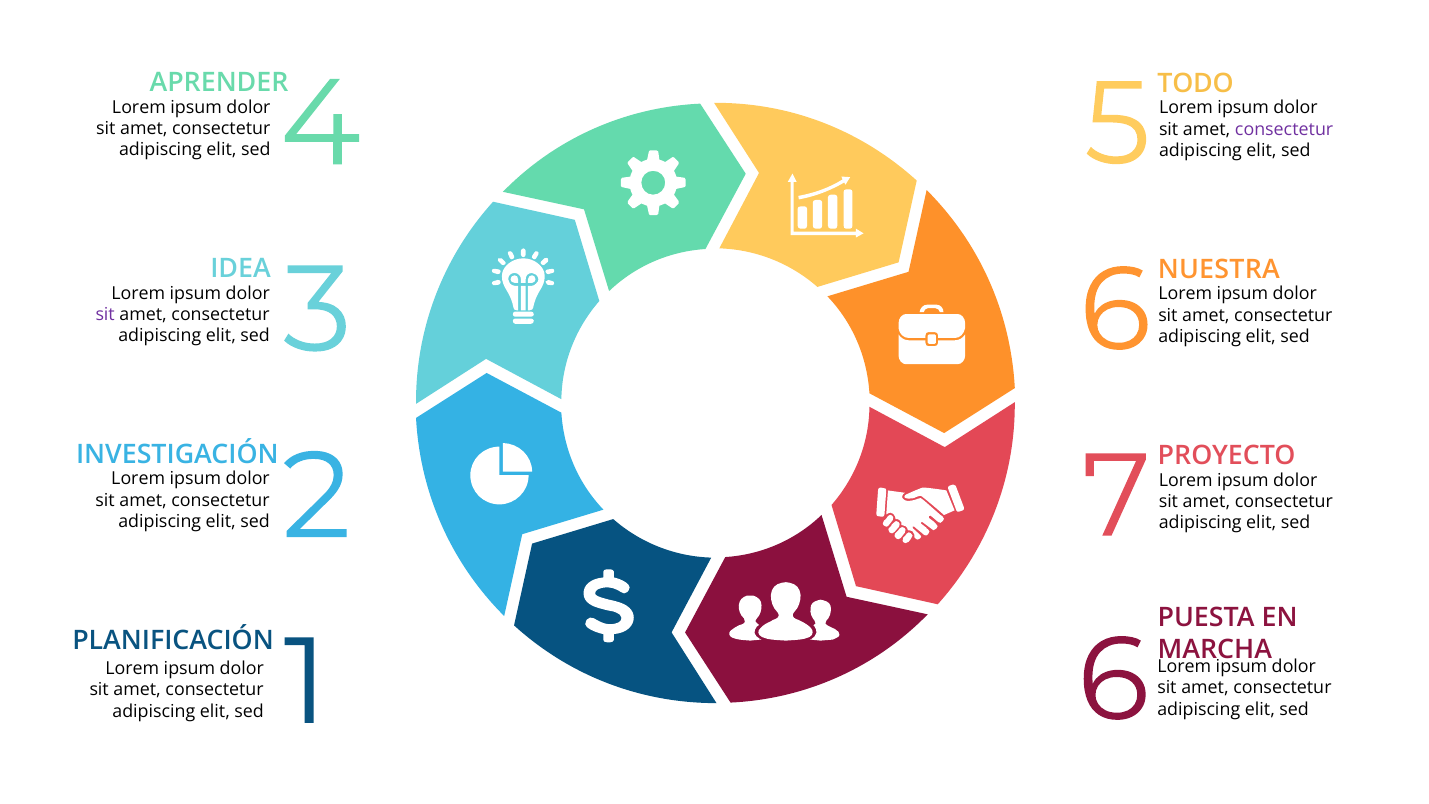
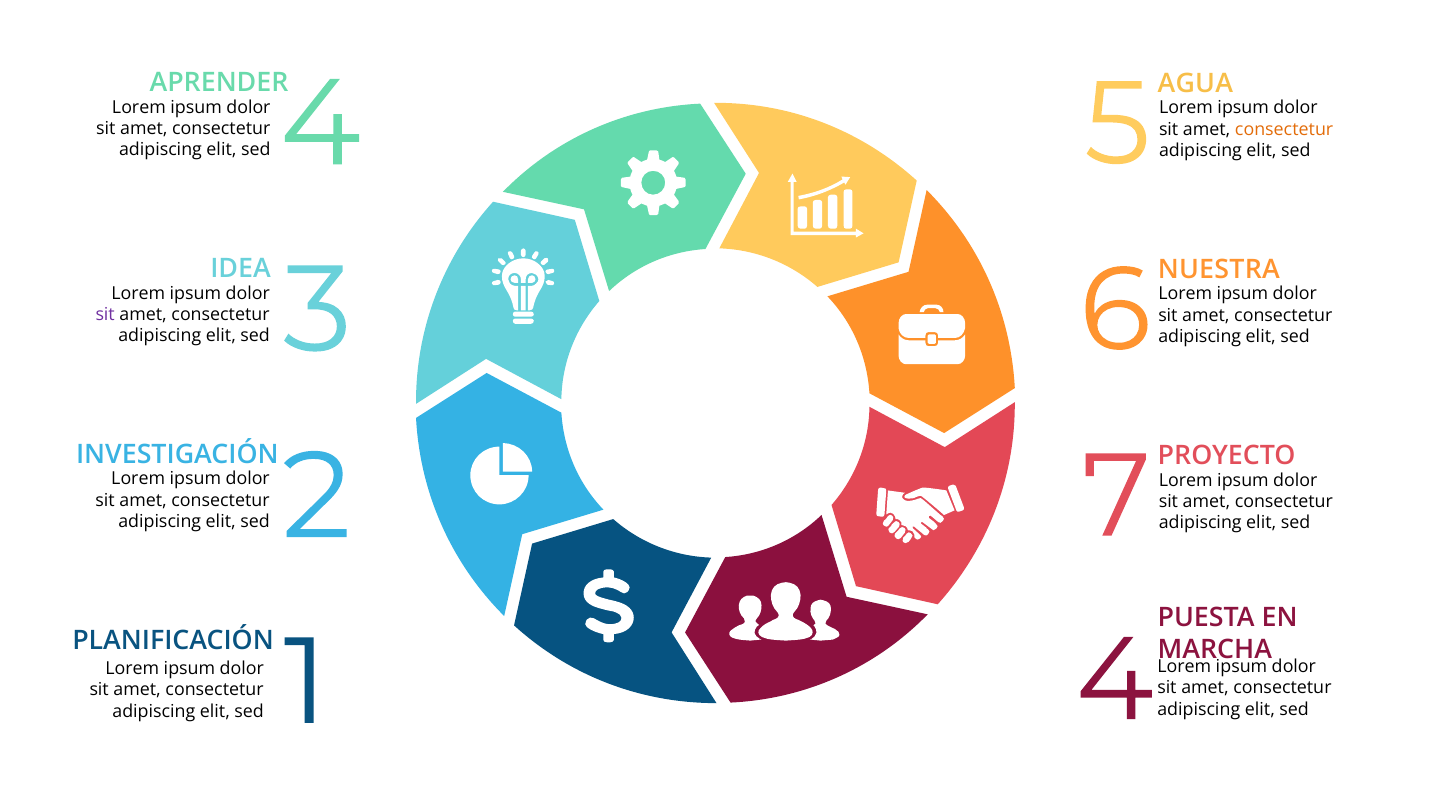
TODO: TODO -> AGUA (1195, 84)
consectetur colour: purple -> orange (1284, 129)
1 6: 6 -> 4 (1115, 680)
